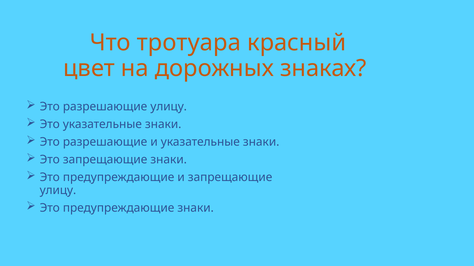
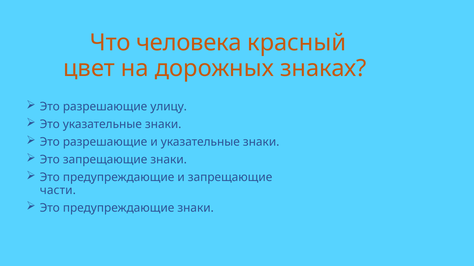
тротуара: тротуара -> человека (189, 43)
улицу: улицу -> части (58, 191)
